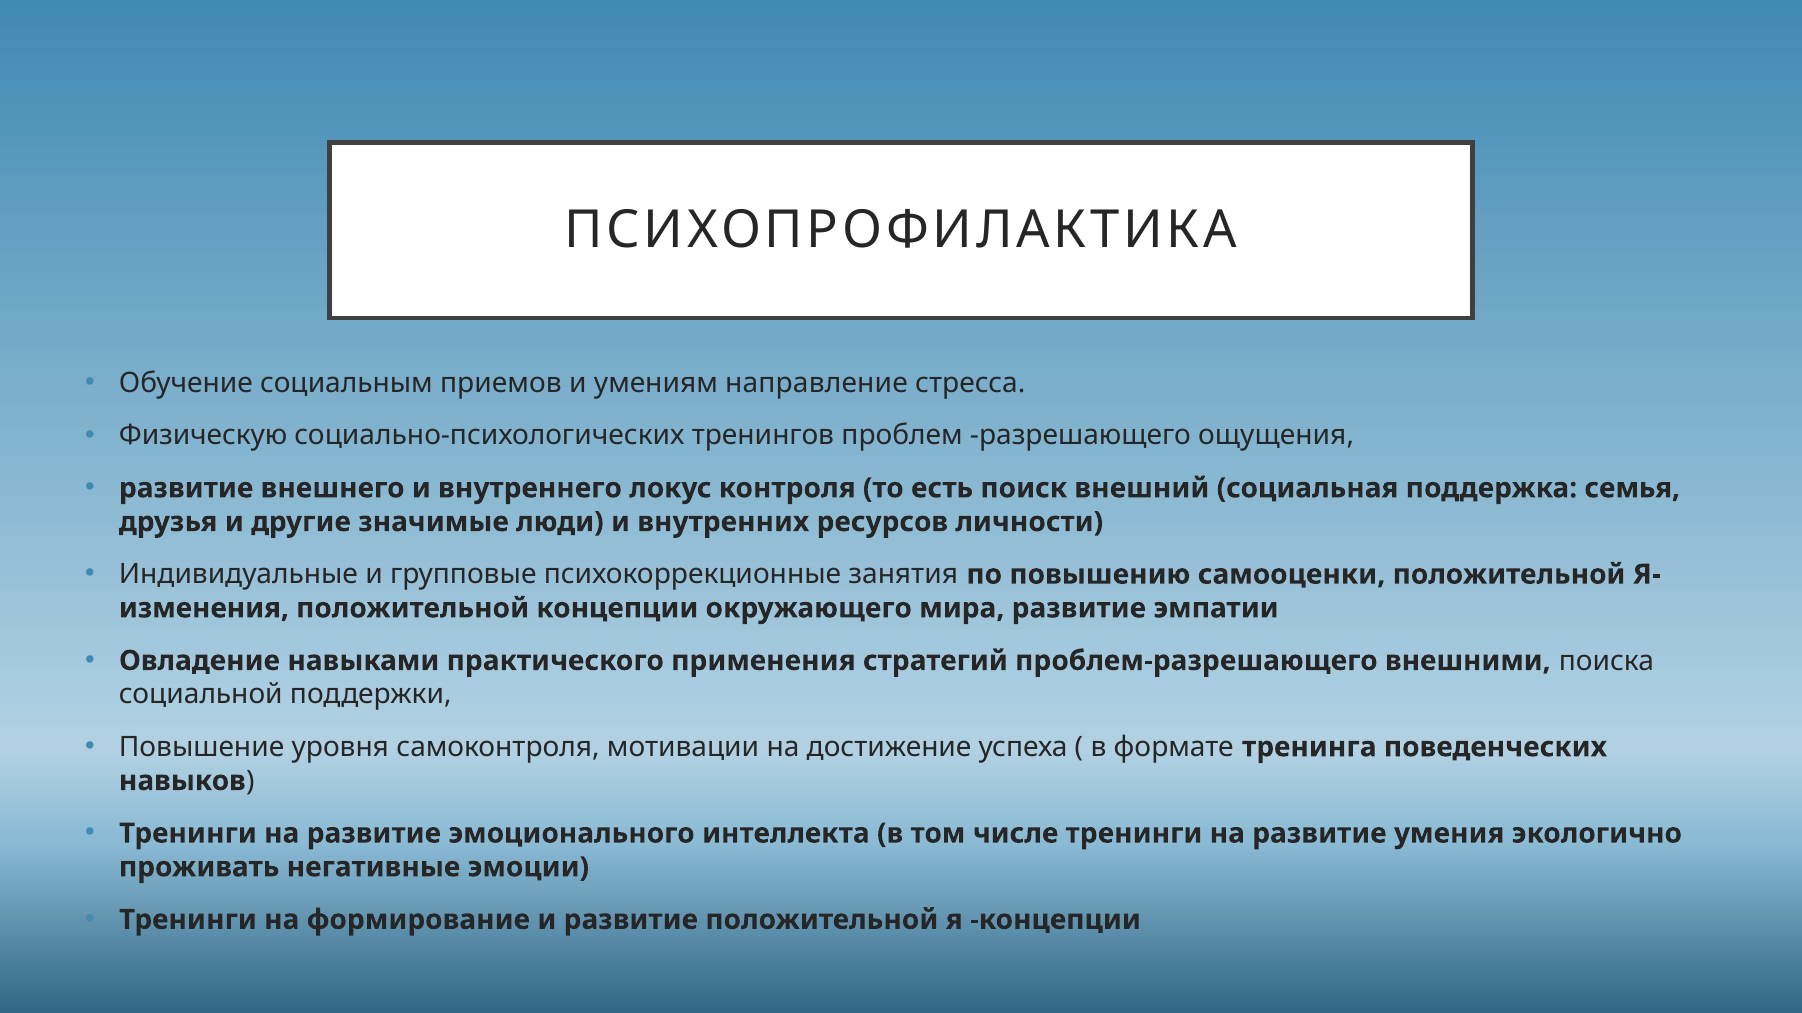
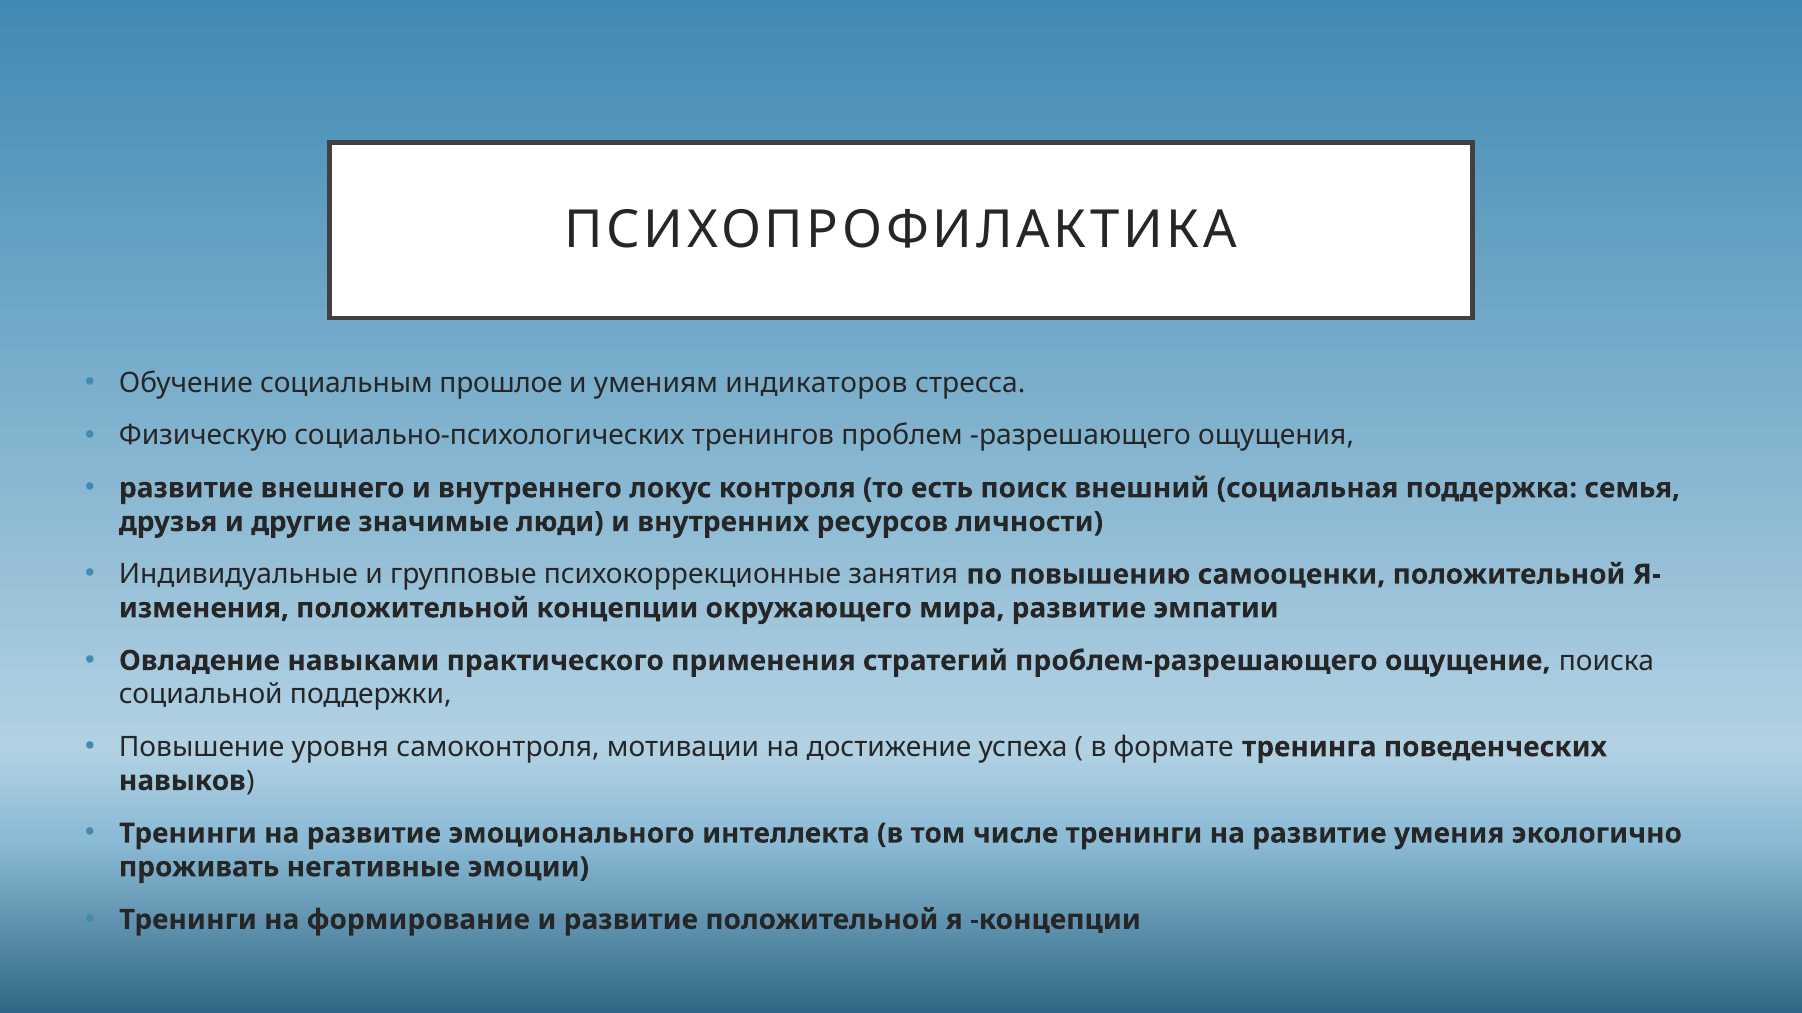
приемов: приемов -> прошлое (501, 383)
направление: направление -> индикаторов (816, 383)
внешними: внешними -> ощущение (1468, 661)
